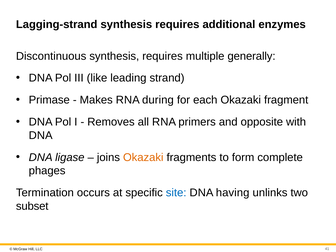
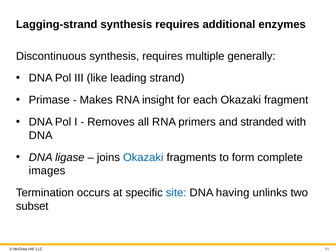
during: during -> insight (158, 100)
opposite: opposite -> stranded (262, 122)
Okazaki colour: orange -> blue (143, 157)
phages: phages -> images (47, 171)
